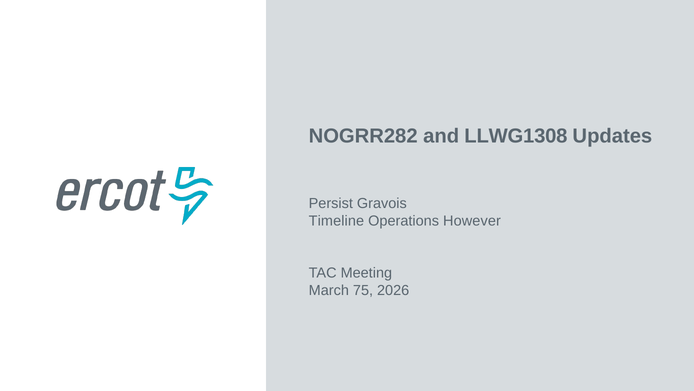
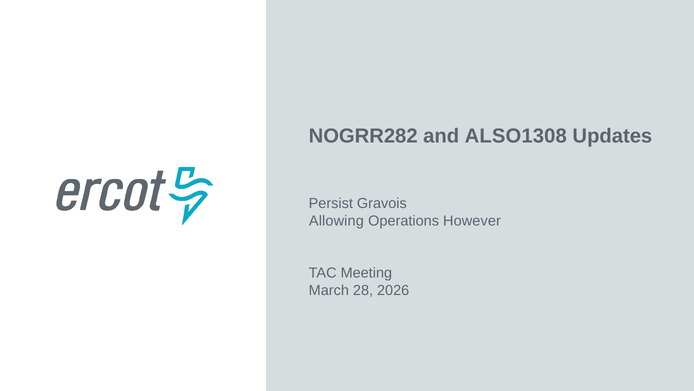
LLWG1308: LLWG1308 -> ALSO1308 (516, 136)
Timeline: Timeline -> Allowing (336, 221)
75: 75 -> 28 (363, 290)
